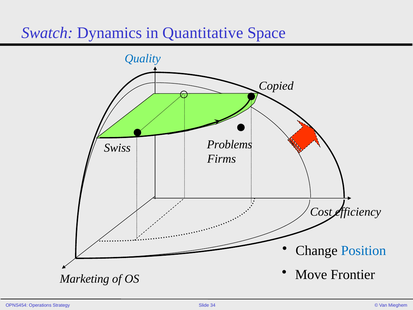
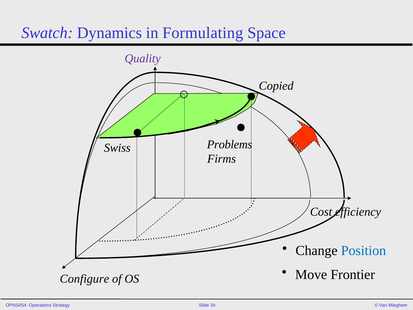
Quantitative: Quantitative -> Formulating (203, 33)
Quality colour: blue -> purple (143, 58)
Marketing: Marketing -> Configure (84, 279)
